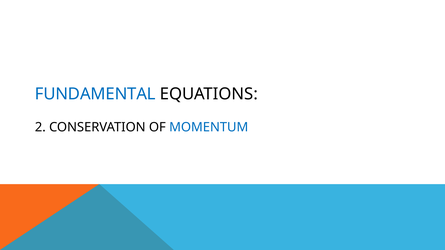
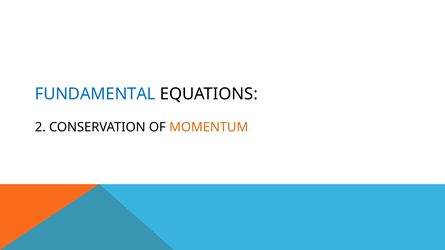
MOMENTUM colour: blue -> orange (209, 127)
